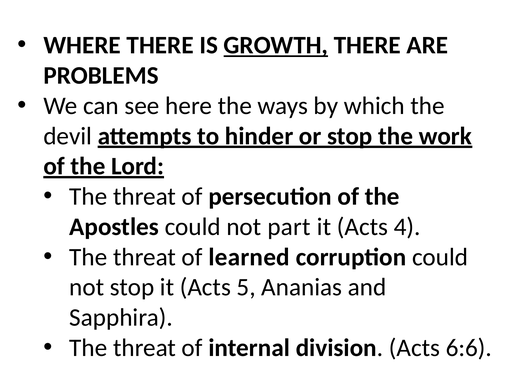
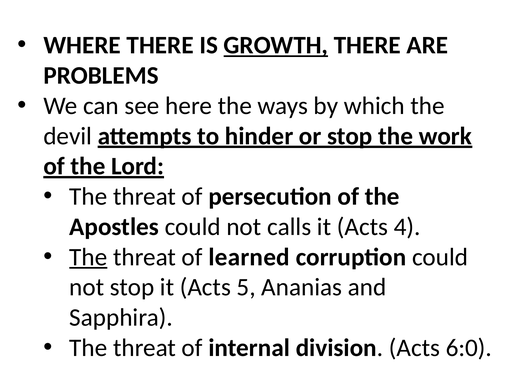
part: part -> calls (289, 227)
The underline: none -> present (88, 257)
6:6: 6:6 -> 6:0 (469, 347)
